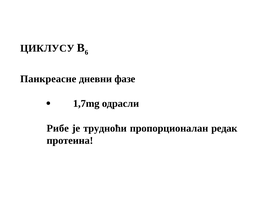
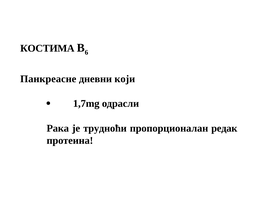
ЦИКЛУСУ: ЦИКЛУСУ -> КОСТИМА (47, 48)
фазе: фазе -> који (125, 79)
Рибе: Рибе -> Рака (58, 128)
